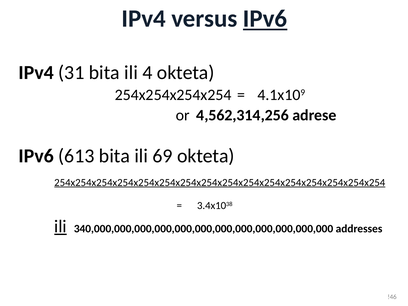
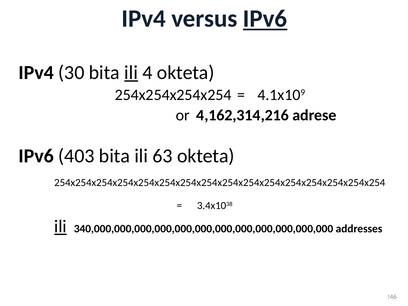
31: 31 -> 30 (71, 72)
ili underline: none -> present (131, 72)
4,562,314,256: 4,562,314,256 -> 4,162,314,216 (243, 115)
613: 613 -> 403 (76, 156)
69: 69 -> 63 (162, 156)
254x254x254x254x254x254x254x254x254x254x254x254x254x254x254x254 underline: present -> none (220, 182)
